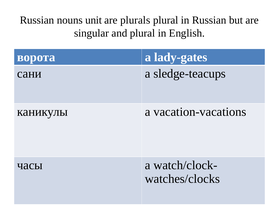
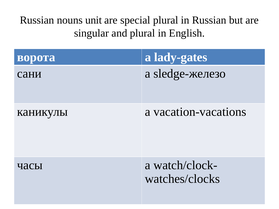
plurals: plurals -> special (135, 20)
sledge-teacups: sledge-teacups -> sledge-железо (190, 74)
